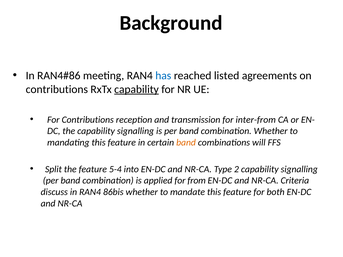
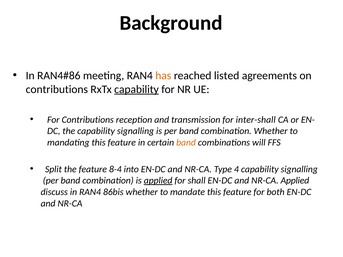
has colour: blue -> orange (163, 76)
inter-from: inter-from -> inter-shall (256, 120)
5-4: 5-4 -> 8-4 (115, 169)
2: 2 -> 4 (236, 169)
applied underline: none -> present (158, 181)
from: from -> shall (197, 181)
NR-CA Criteria: Criteria -> Applied (295, 181)
